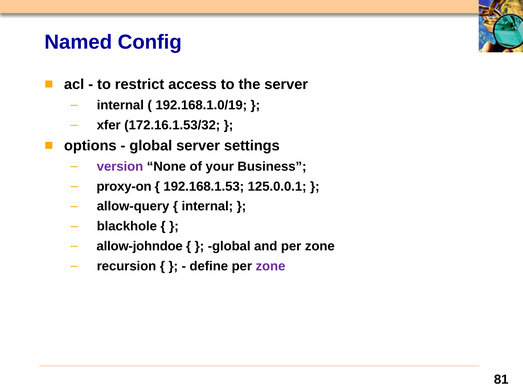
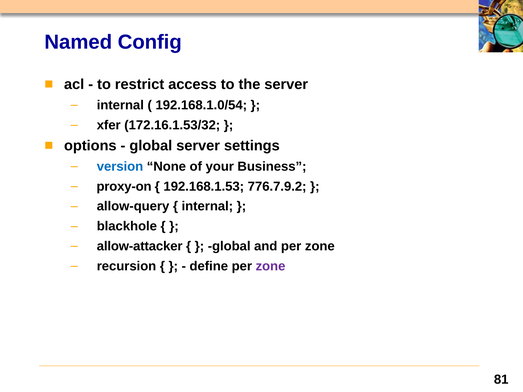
192.168.1.0/19: 192.168.1.0/19 -> 192.168.1.0/54 (201, 105)
version colour: purple -> blue (120, 167)
125.0.0.1: 125.0.0.1 -> 776.7.9.2 (277, 186)
allow-johndoe: allow-johndoe -> allow-attacker (140, 246)
